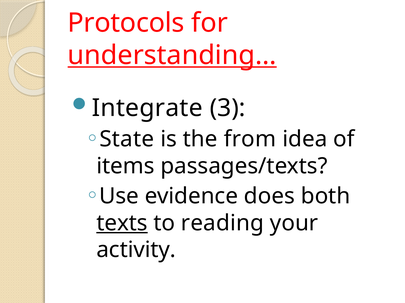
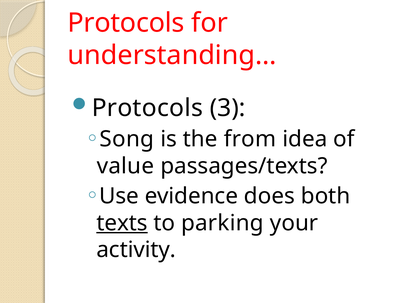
understanding… underline: present -> none (172, 56)
Integrate: Integrate -> Protocols (147, 108)
State: State -> Song (127, 139)
items: items -> value (125, 166)
reading: reading -> parking (222, 223)
